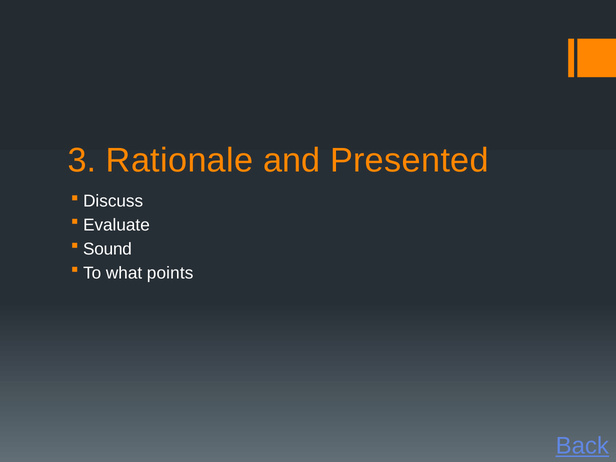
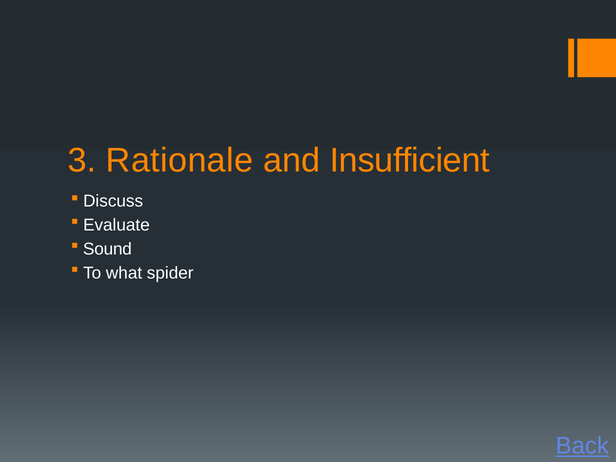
Presented: Presented -> Insufficient (410, 161)
points: points -> spider (170, 273)
